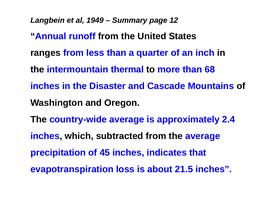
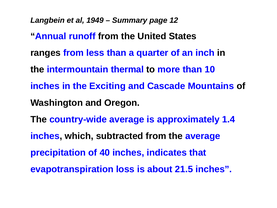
68: 68 -> 10 (210, 69)
Disaster: Disaster -> Exciting (108, 86)
2.4: 2.4 -> 1.4 (229, 119)
45: 45 -> 40 (105, 153)
